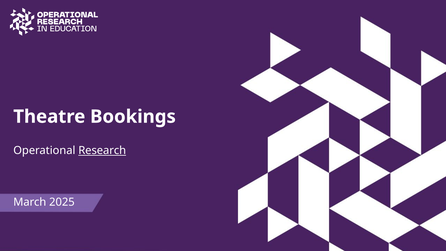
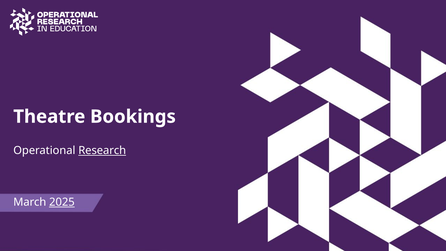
2025 underline: none -> present (62, 202)
